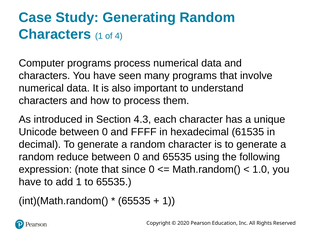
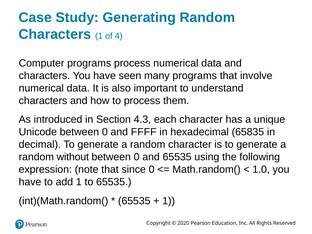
61535: 61535 -> 65835 (248, 132)
reduce: reduce -> without (73, 157)
